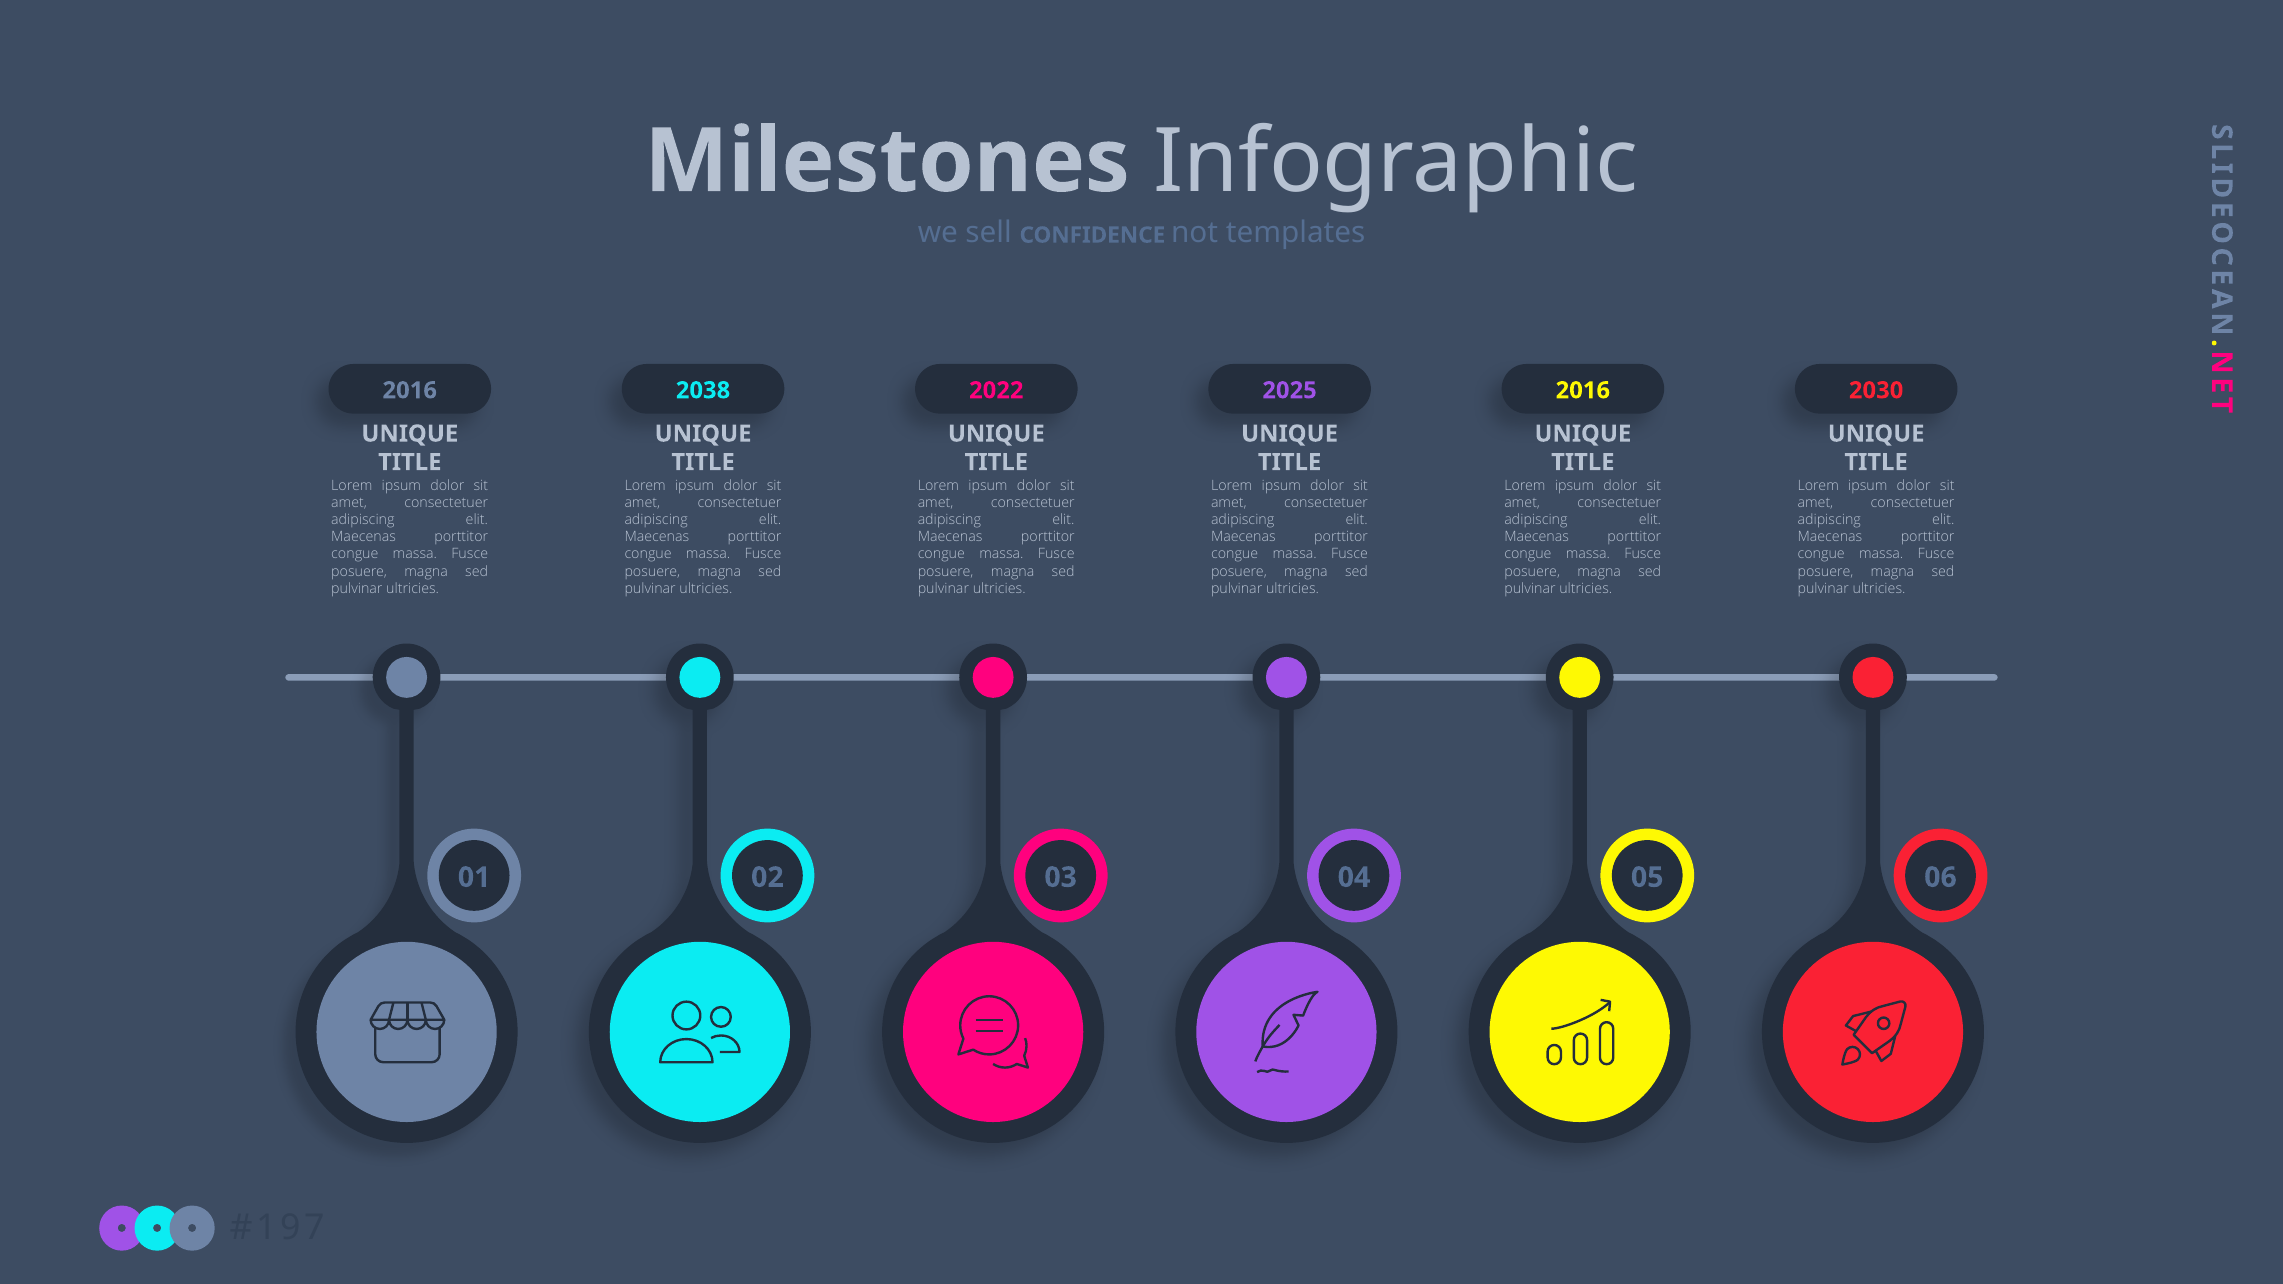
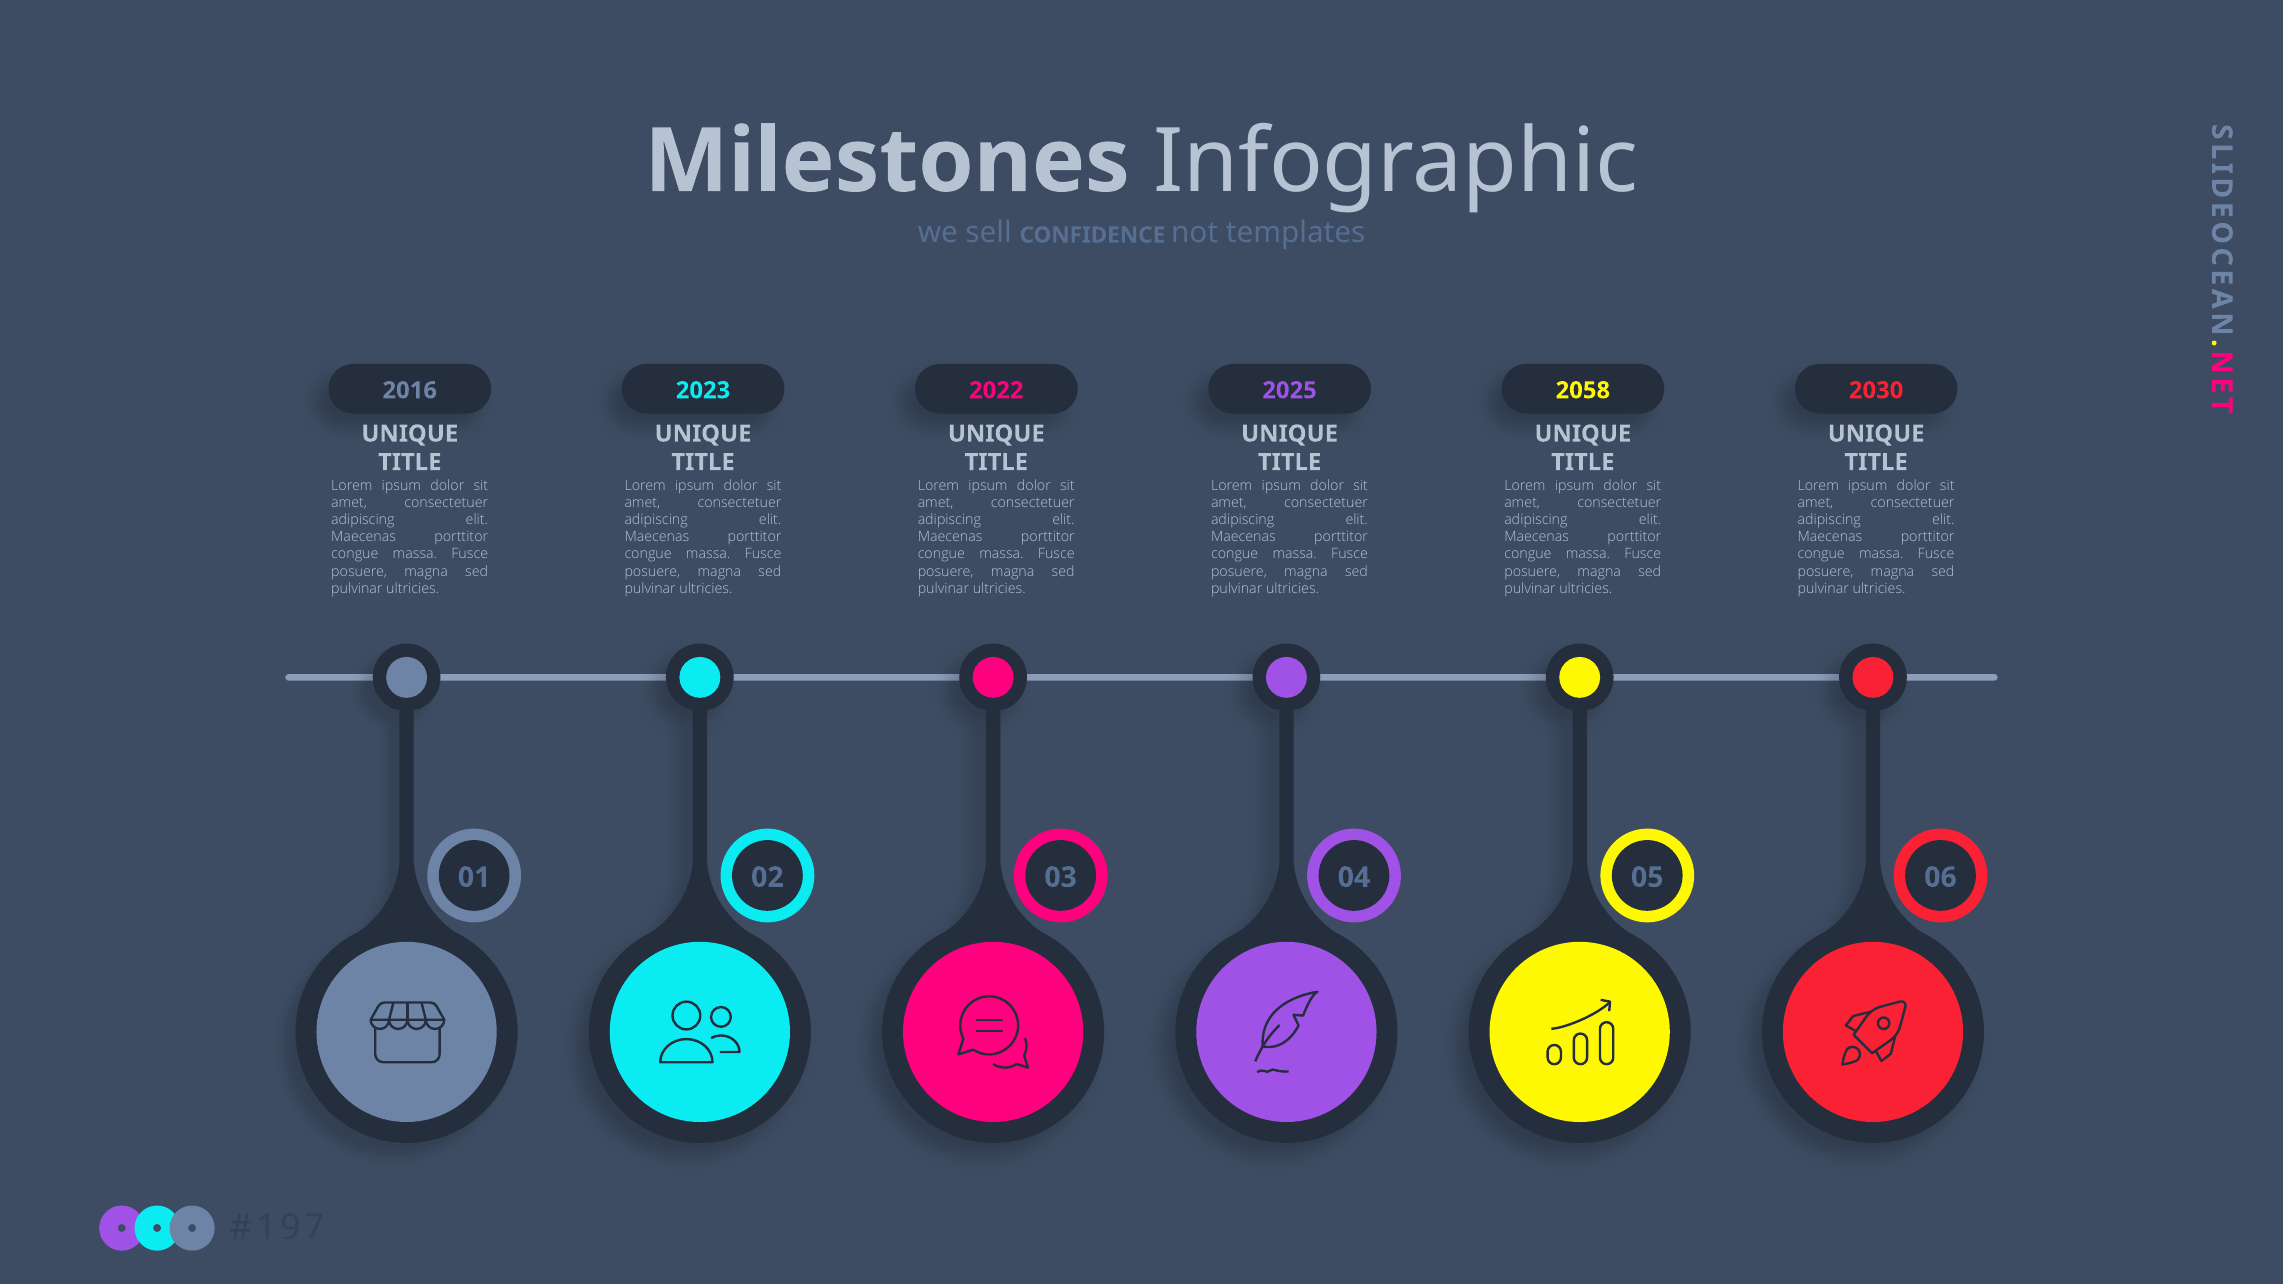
2038: 2038 -> 2023 (703, 390)
2016: 2016 -> 2058 (1583, 390)
